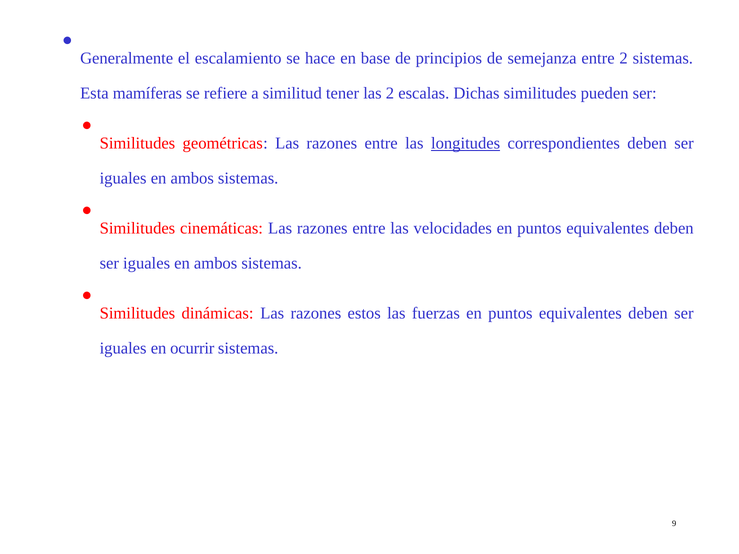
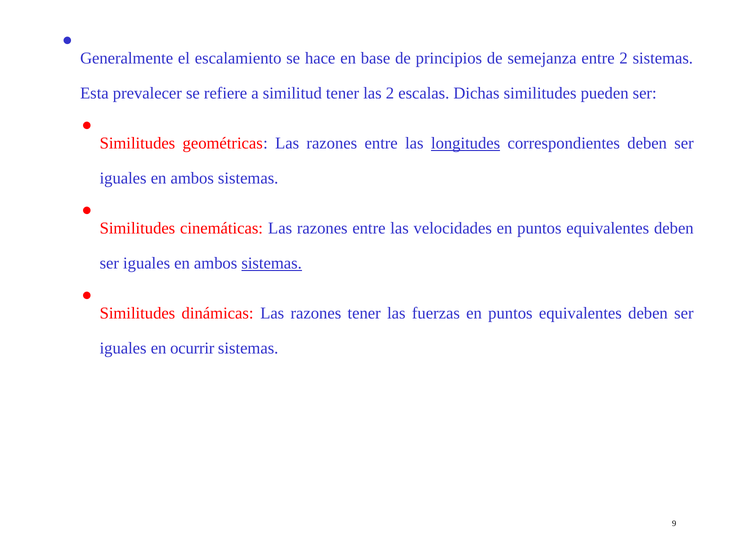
mamíferas: mamíferas -> prevalecer (147, 94)
sistemas underline: none -> present (272, 264)
razones estos: estos -> tener (364, 313)
